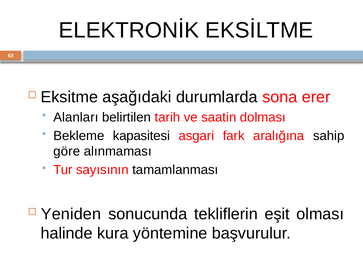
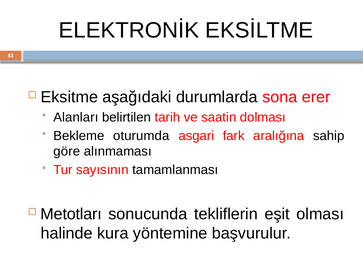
kapasitesi: kapasitesi -> oturumda (141, 136)
Yeniden: Yeniden -> Metotları (71, 214)
